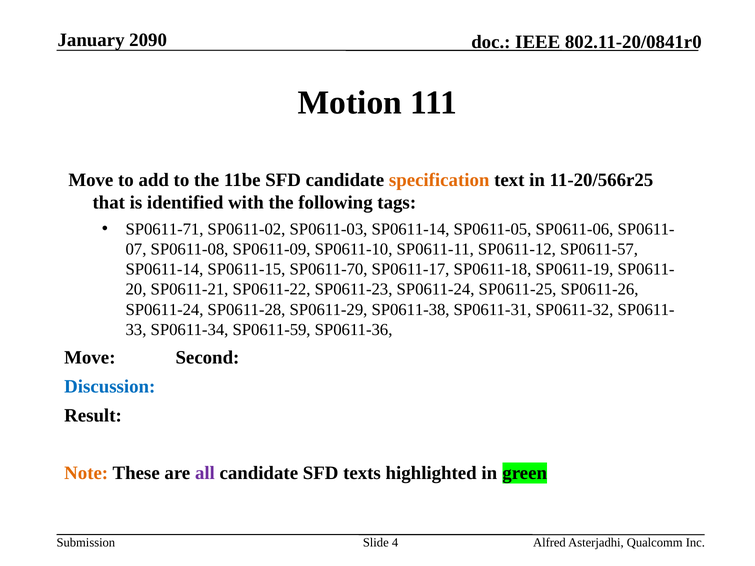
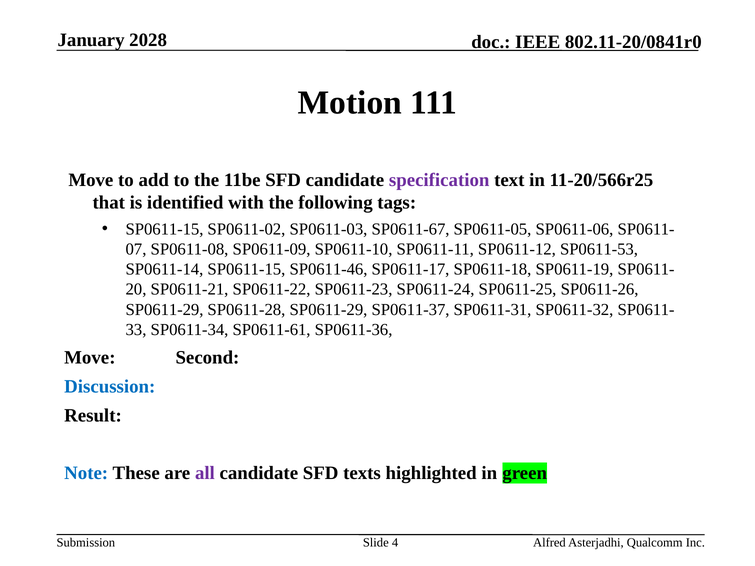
2090: 2090 -> 2028 (148, 40)
specification colour: orange -> purple (439, 180)
SP0611-71: SP0611-71 -> SP0611-15 (165, 229)
SP0611-03 SP0611-14: SP0611-14 -> SP0611-67 (411, 229)
SP0611-57: SP0611-57 -> SP0611-53 (599, 249)
SP0611-70: SP0611-70 -> SP0611-46 (328, 269)
SP0611-24: SP0611-24 -> SP0611-29 (165, 310)
SP0611-38: SP0611-38 -> SP0611-37 (411, 310)
SP0611-59: SP0611-59 -> SP0611-61 (272, 330)
Note colour: orange -> blue (86, 473)
